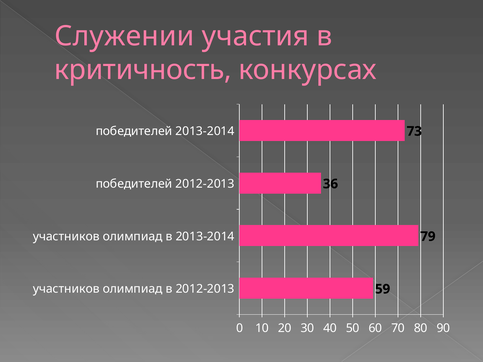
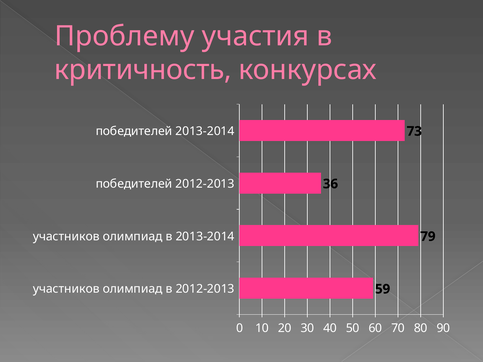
Служении: Служении -> Проблему (125, 36)
